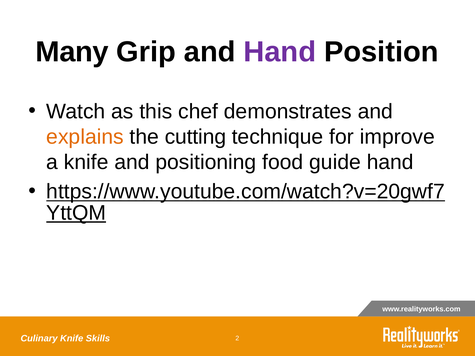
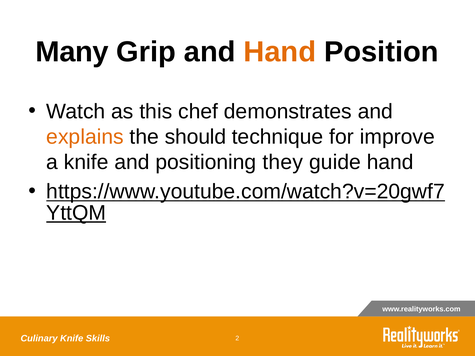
Hand colour: purple -> orange (280, 52)
cutting: cutting -> should (195, 137)
food: food -> they (283, 162)
